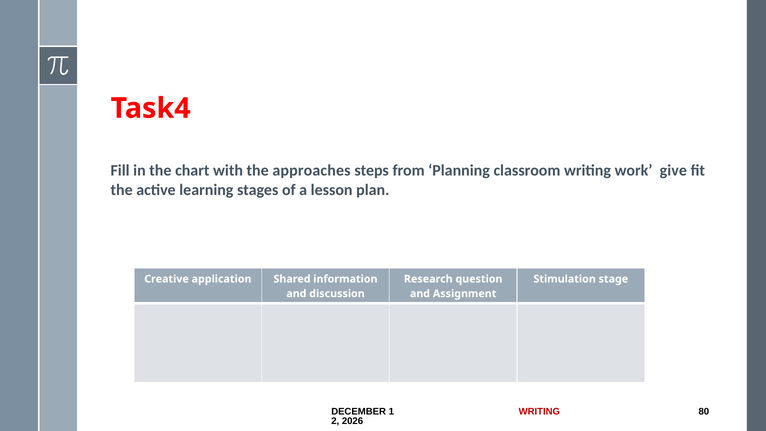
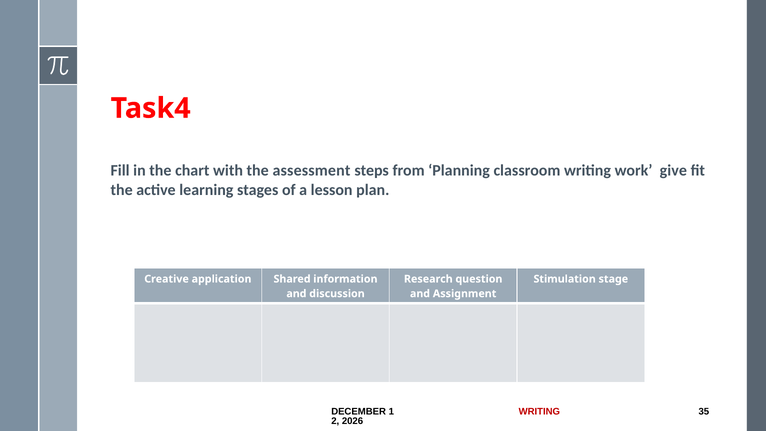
approaches: approaches -> assessment (312, 171)
80: 80 -> 35 (704, 411)
